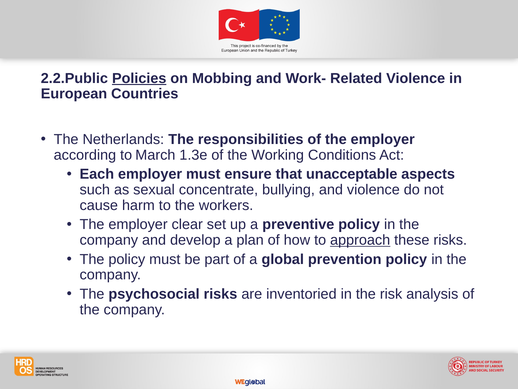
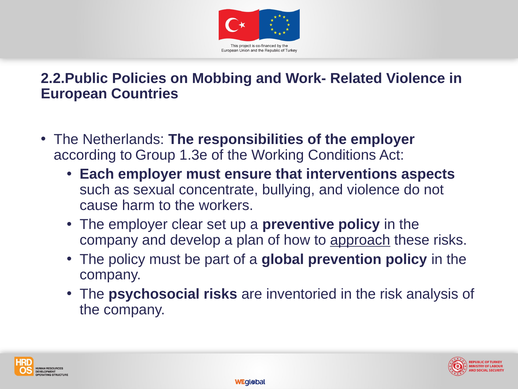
Policies underline: present -> none (139, 78)
March: March -> Group (155, 155)
unacceptable: unacceptable -> interventions (352, 174)
